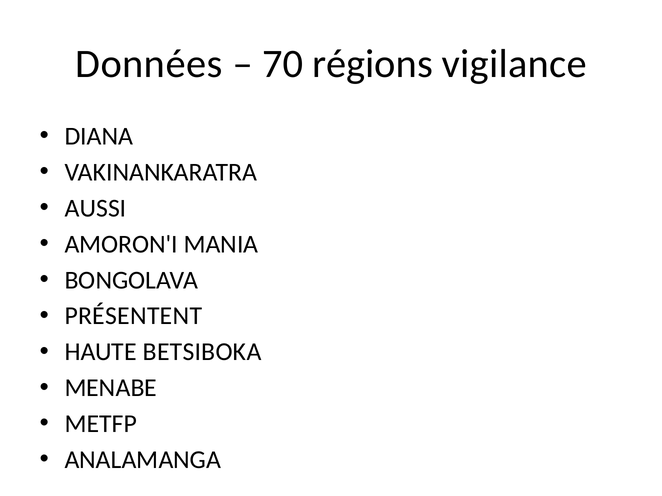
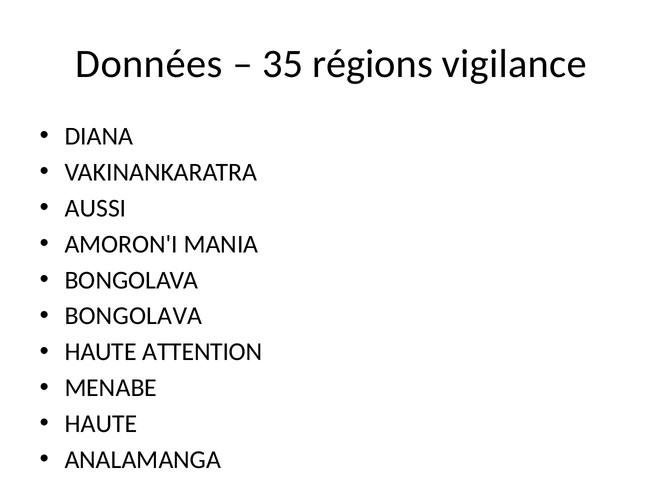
70: 70 -> 35 (283, 64)
PRÉSENTENT: PRÉSENTENT -> BONGOLAVA (133, 316)
BETSIBOKA: BETSIBOKA -> ATTENTION (202, 352)
METFP: METFP -> HAUTE (101, 424)
